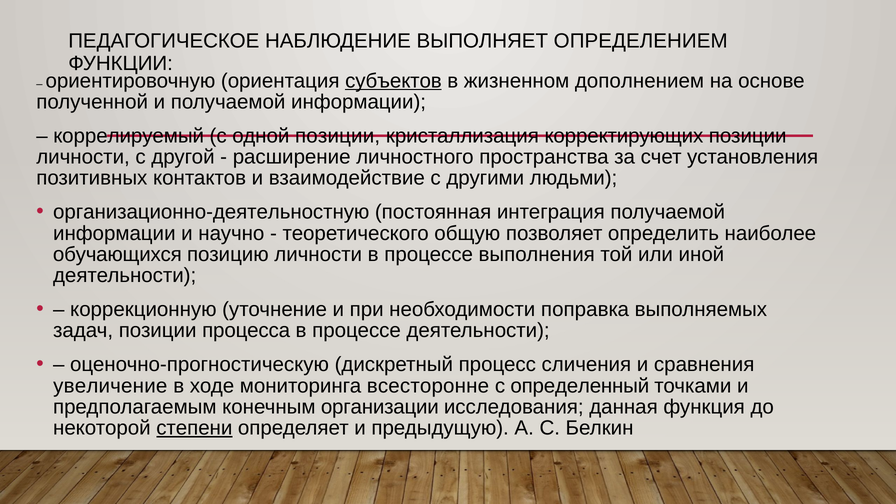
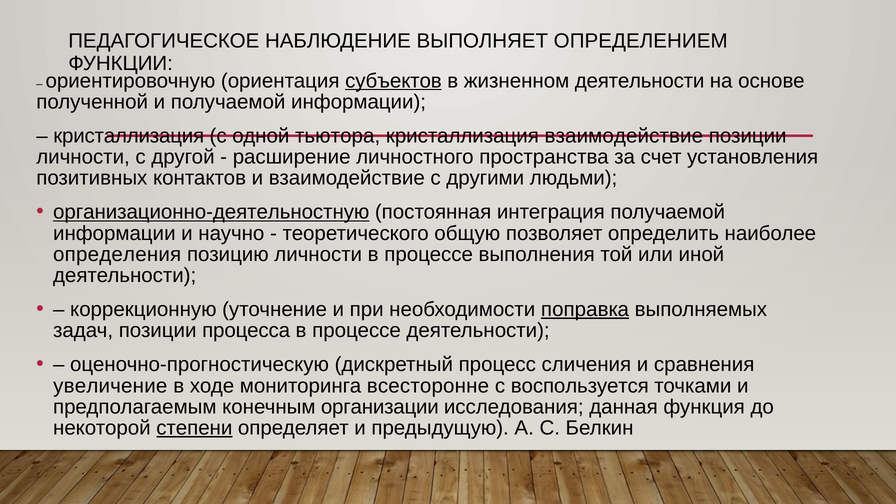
жизненном дополнением: дополнением -> деятельности (640, 81)
коррелируемый: коррелируемый -> кристаллизация (129, 136)
одной позиции: позиции -> тьютора (338, 136)
кристаллизация корректирующих: корректирующих -> взаимодействие (624, 136)
организационно-деятельностную underline: none -> present (211, 212)
обучающихся: обучающихся -> определения (117, 254)
поправка underline: none -> present (585, 309)
определенный: определенный -> воспользуется (580, 386)
